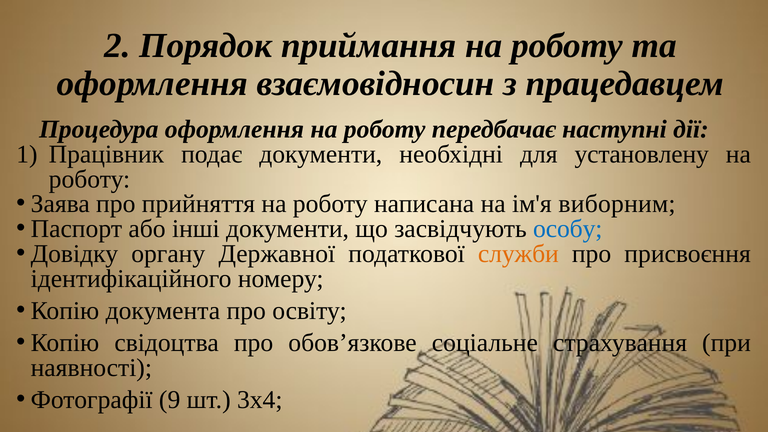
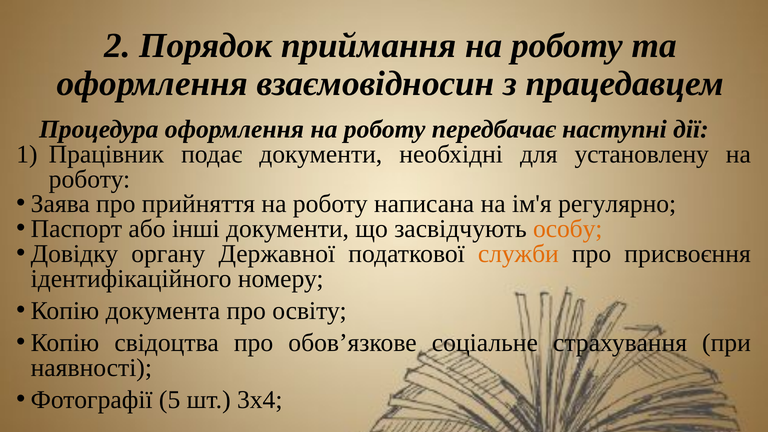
виборним: виборним -> регулярно (617, 204)
особу colour: blue -> orange (568, 229)
9: 9 -> 5 (170, 400)
